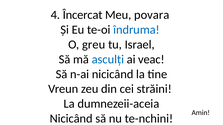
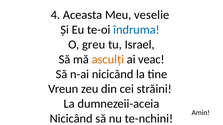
Încercat: Încercat -> Aceasta (83, 15)
povara: povara -> veselie (152, 15)
asculți colour: blue -> orange (108, 60)
